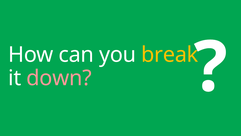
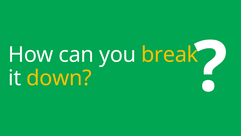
down colour: pink -> yellow (59, 78)
